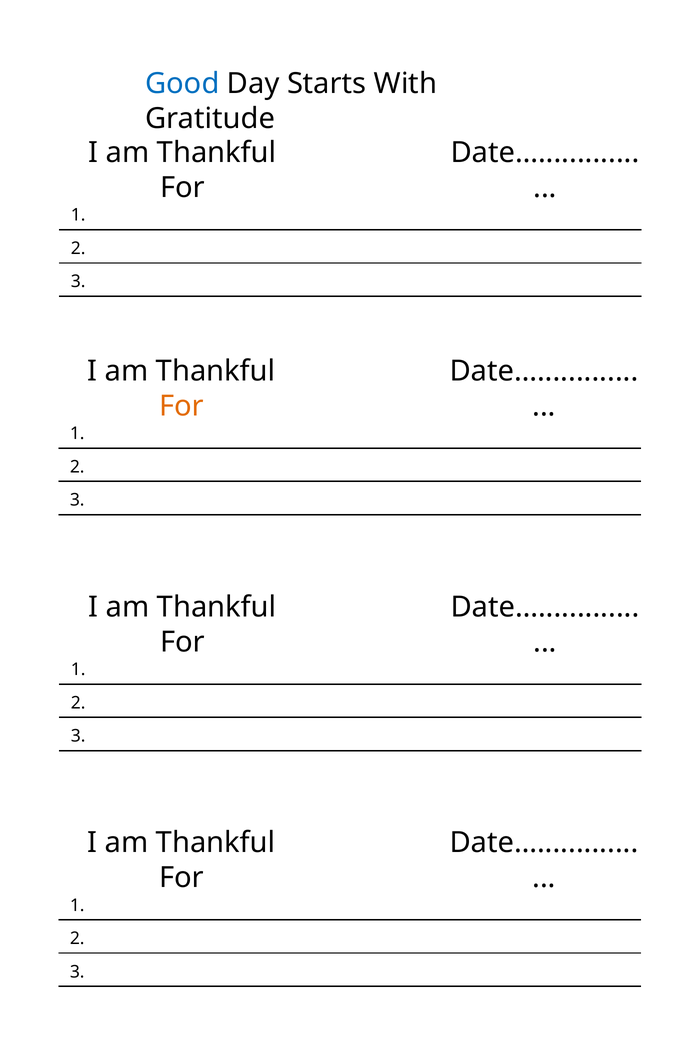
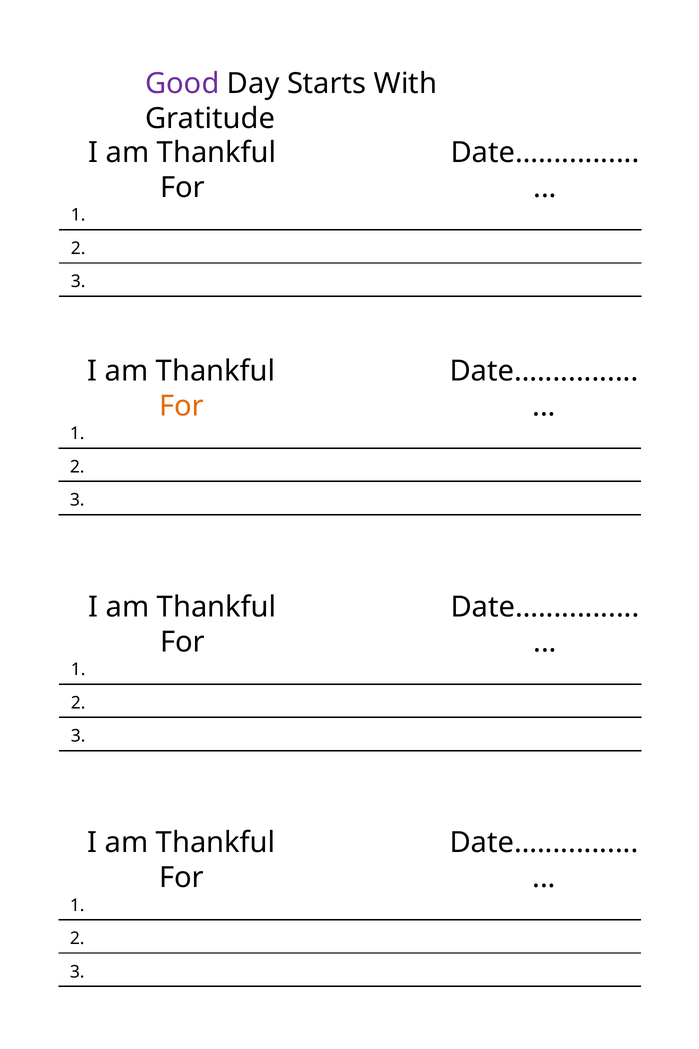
Good colour: blue -> purple (182, 83)
